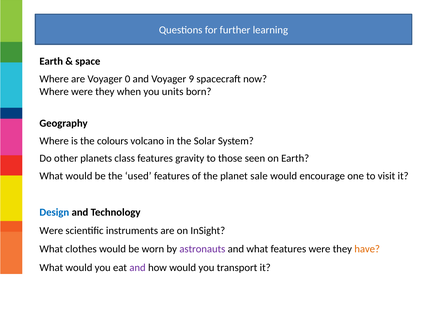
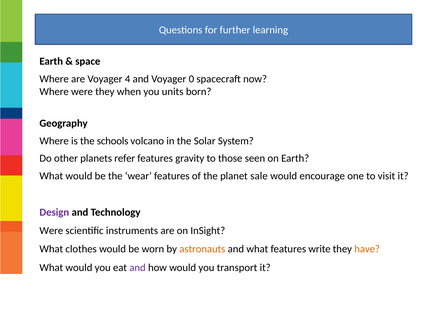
0: 0 -> 4 (128, 79)
9: 9 -> 0 (191, 79)
colours: colours -> schools (113, 141)
class: class -> refer (125, 159)
used: used -> wear (138, 176)
Design colour: blue -> purple (54, 212)
astronauts colour: purple -> orange (202, 249)
features were: were -> write (319, 249)
